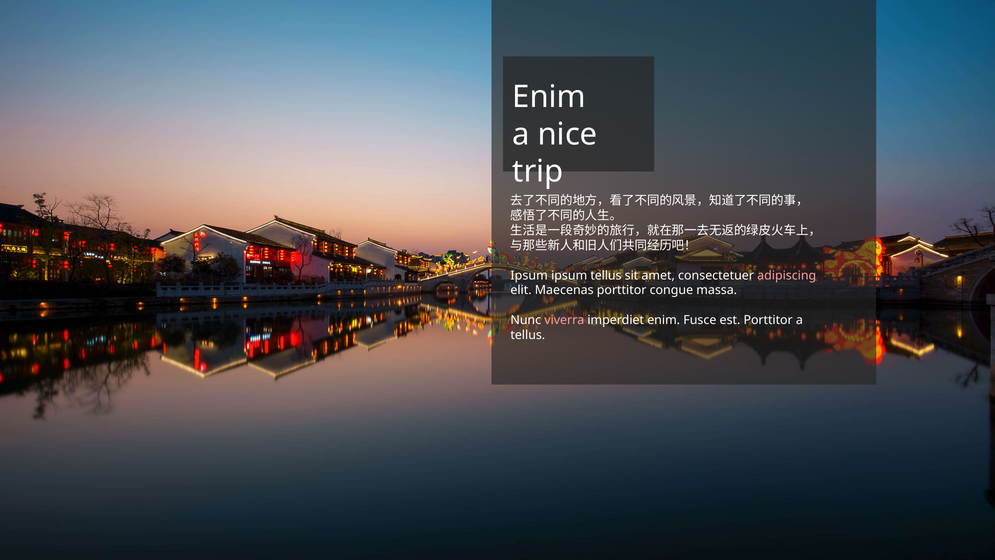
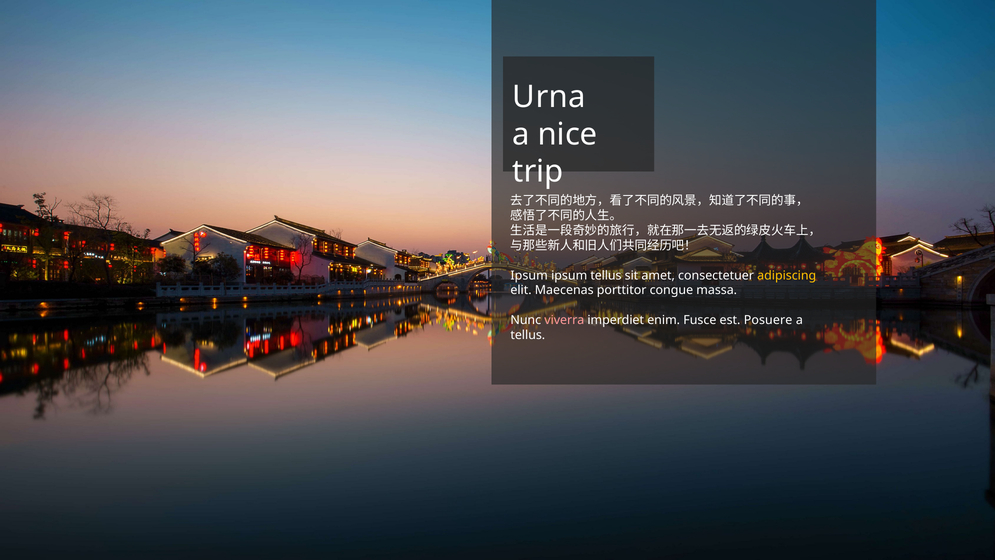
Enim: Enim -> Urna (549, 97)
adipiscing colour: pink -> yellow (787, 275)
est Porttitor: Porttitor -> Posuere (768, 320)
